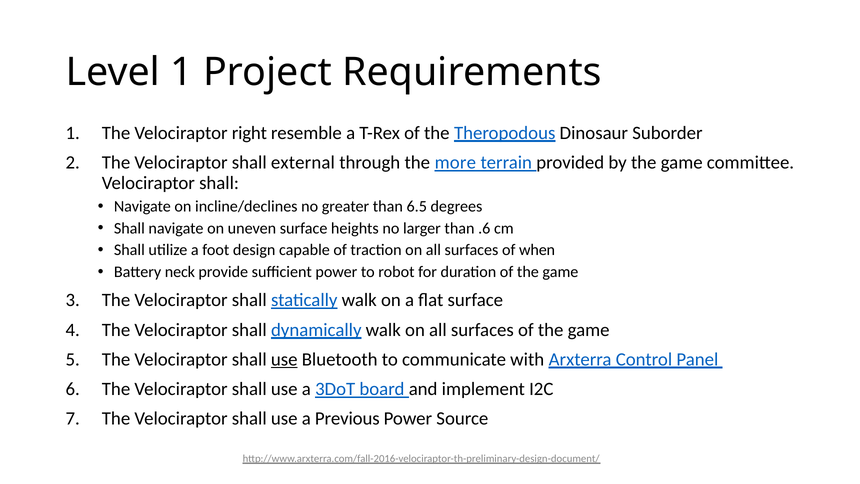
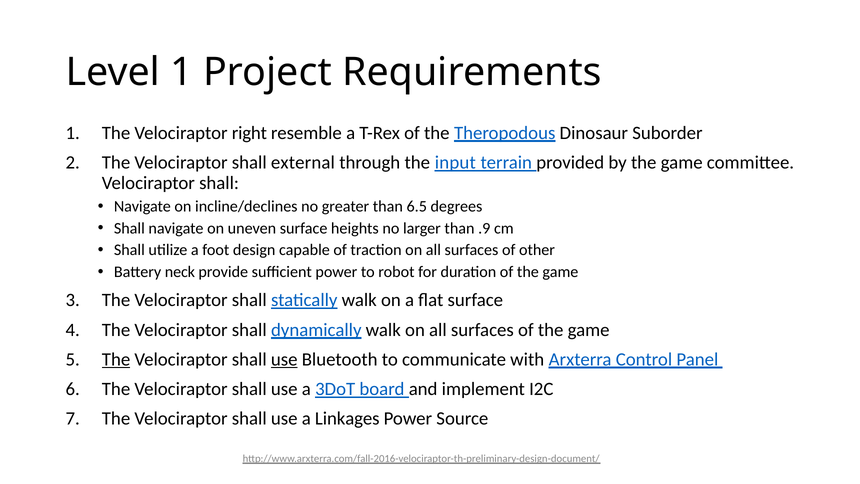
more: more -> input (455, 162)
.6: .6 -> .9 (484, 228)
when: when -> other (537, 250)
The underline: none -> present (116, 359)
Previous: Previous -> Linkages (347, 418)
